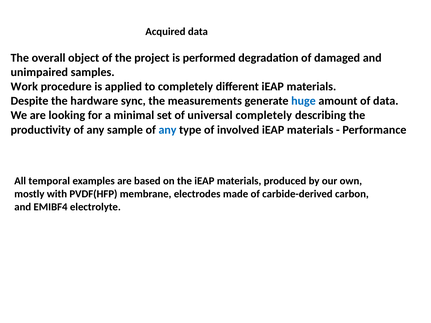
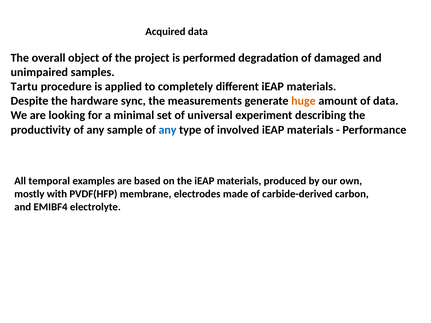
Work: Work -> Tartu (24, 87)
huge colour: blue -> orange (303, 101)
universal completely: completely -> experiment (264, 115)
